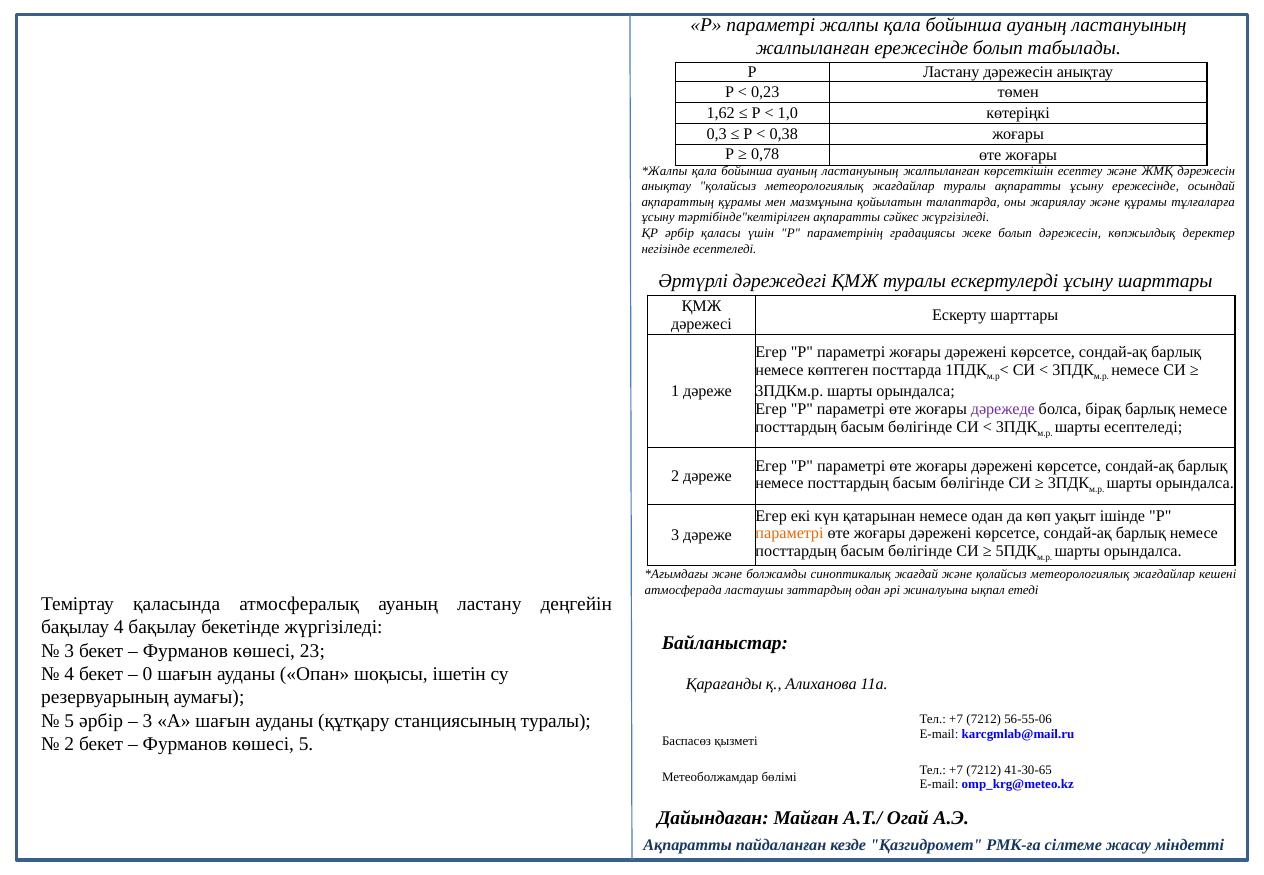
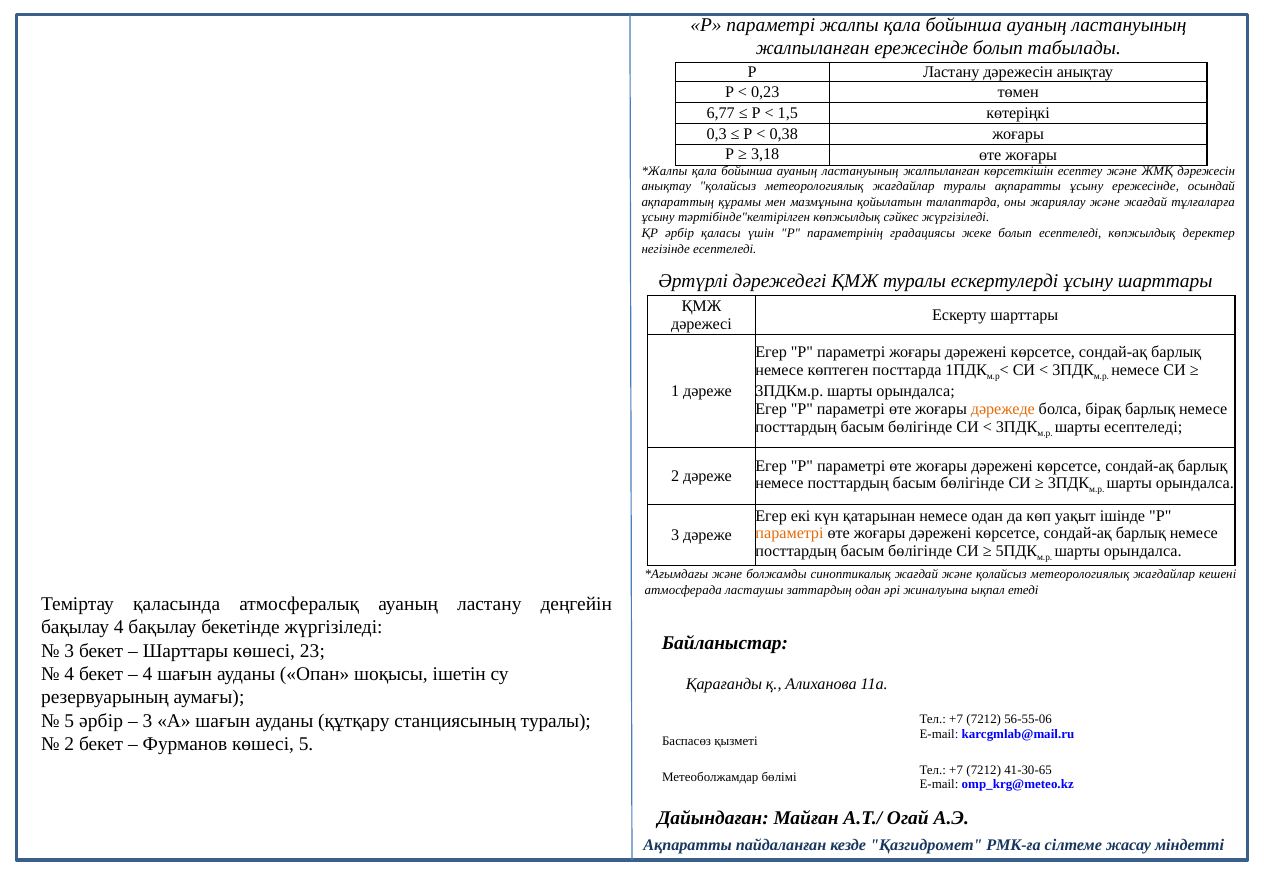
1,62: 1,62 -> 6,77 (721, 113)
1,0: 1,0 -> 1,5 (788, 113)
0,78: 0,78 -> 3,18 (765, 155)
және құрамы: құрамы -> жағдай (1146, 202)
тәртібінде"келтірілген ақпаратты: ақпаратты -> көпжылдық (847, 218)
болып дәрежесін: дәрежесін -> есептеледі (1070, 233)
дәрежеде colour: purple -> orange (1003, 409)
Фурманов: Фурманов -> Шарттары (186, 651)
0: 0 -> 4 (148, 674)
